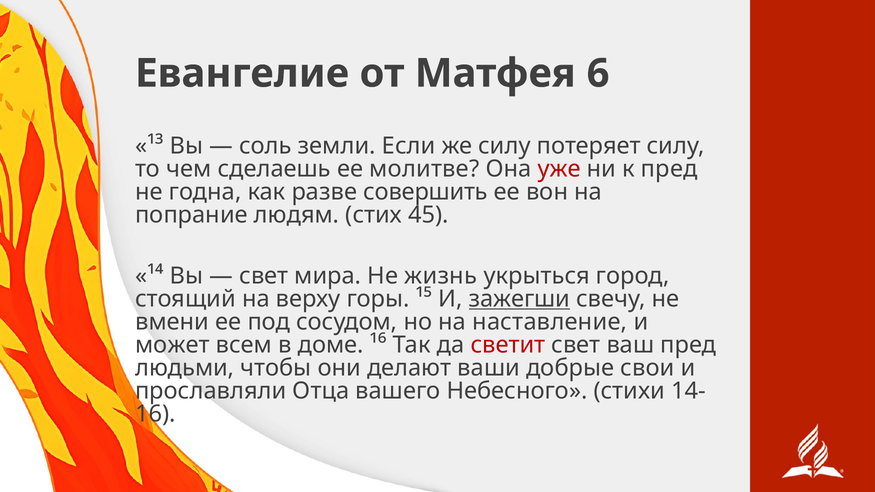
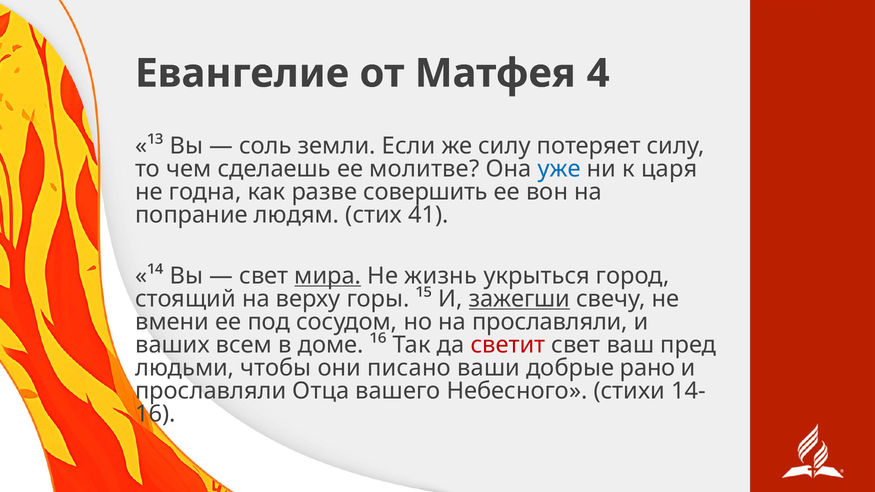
6: 6 -> 4 (598, 74)
уже colour: red -> blue (559, 169)
к пред: пред -> царя (669, 169)
45: 45 -> 41 (429, 215)
мира underline: none -> present (328, 276)
на наставление: наставление -> прославляли (550, 322)
может: может -> ваших (172, 345)
делают: делают -> писано (409, 368)
свои: свои -> рано (648, 368)
